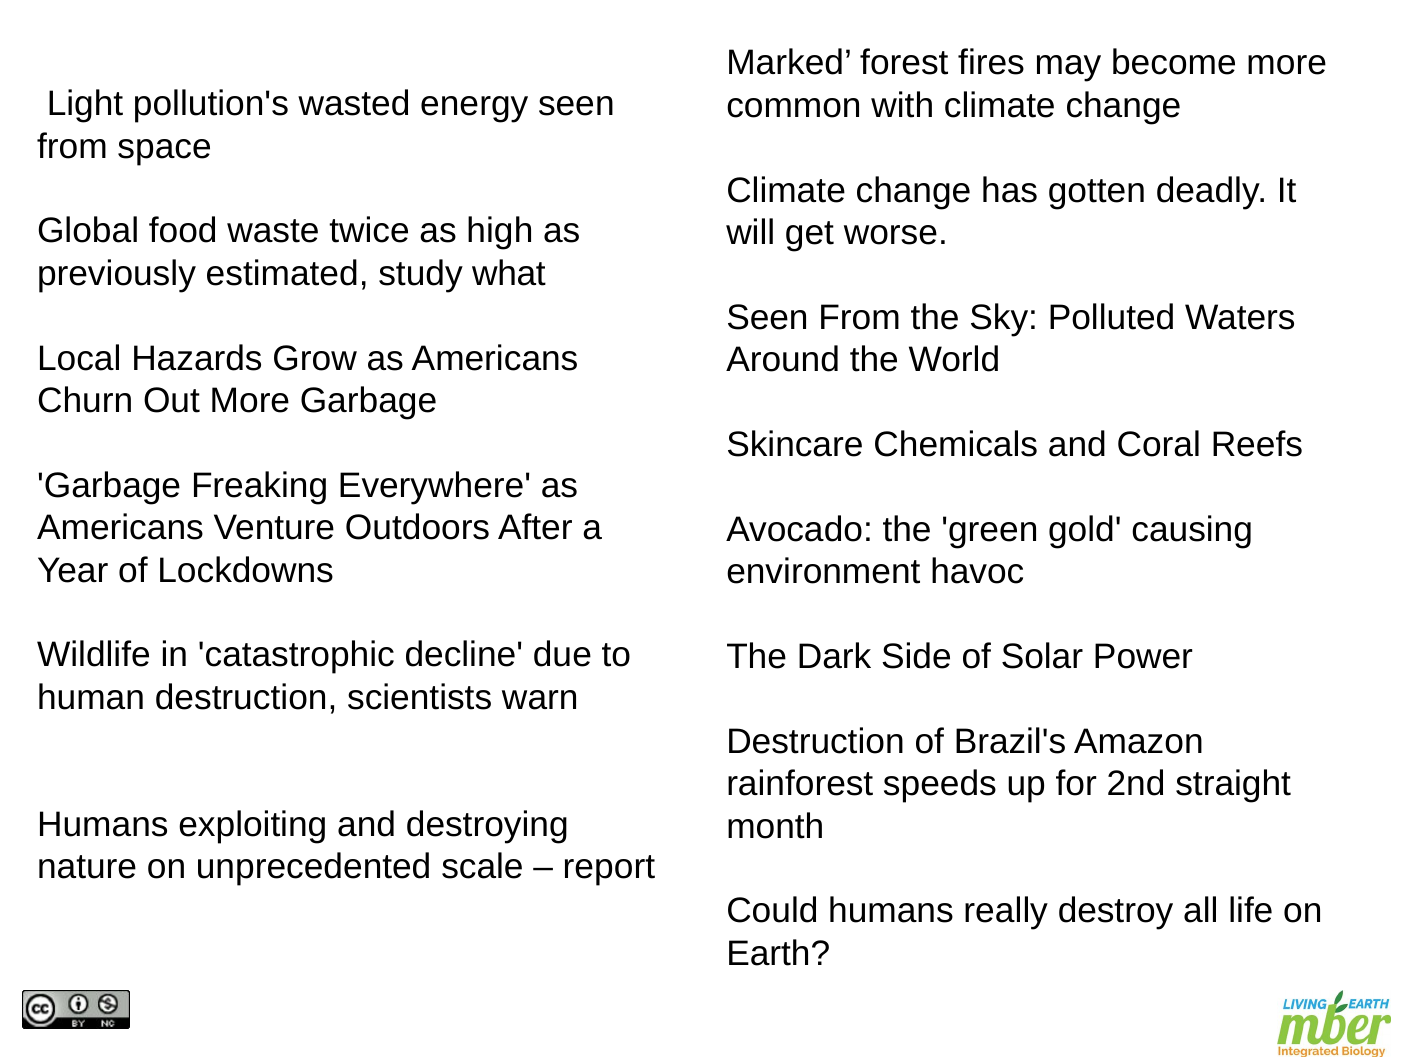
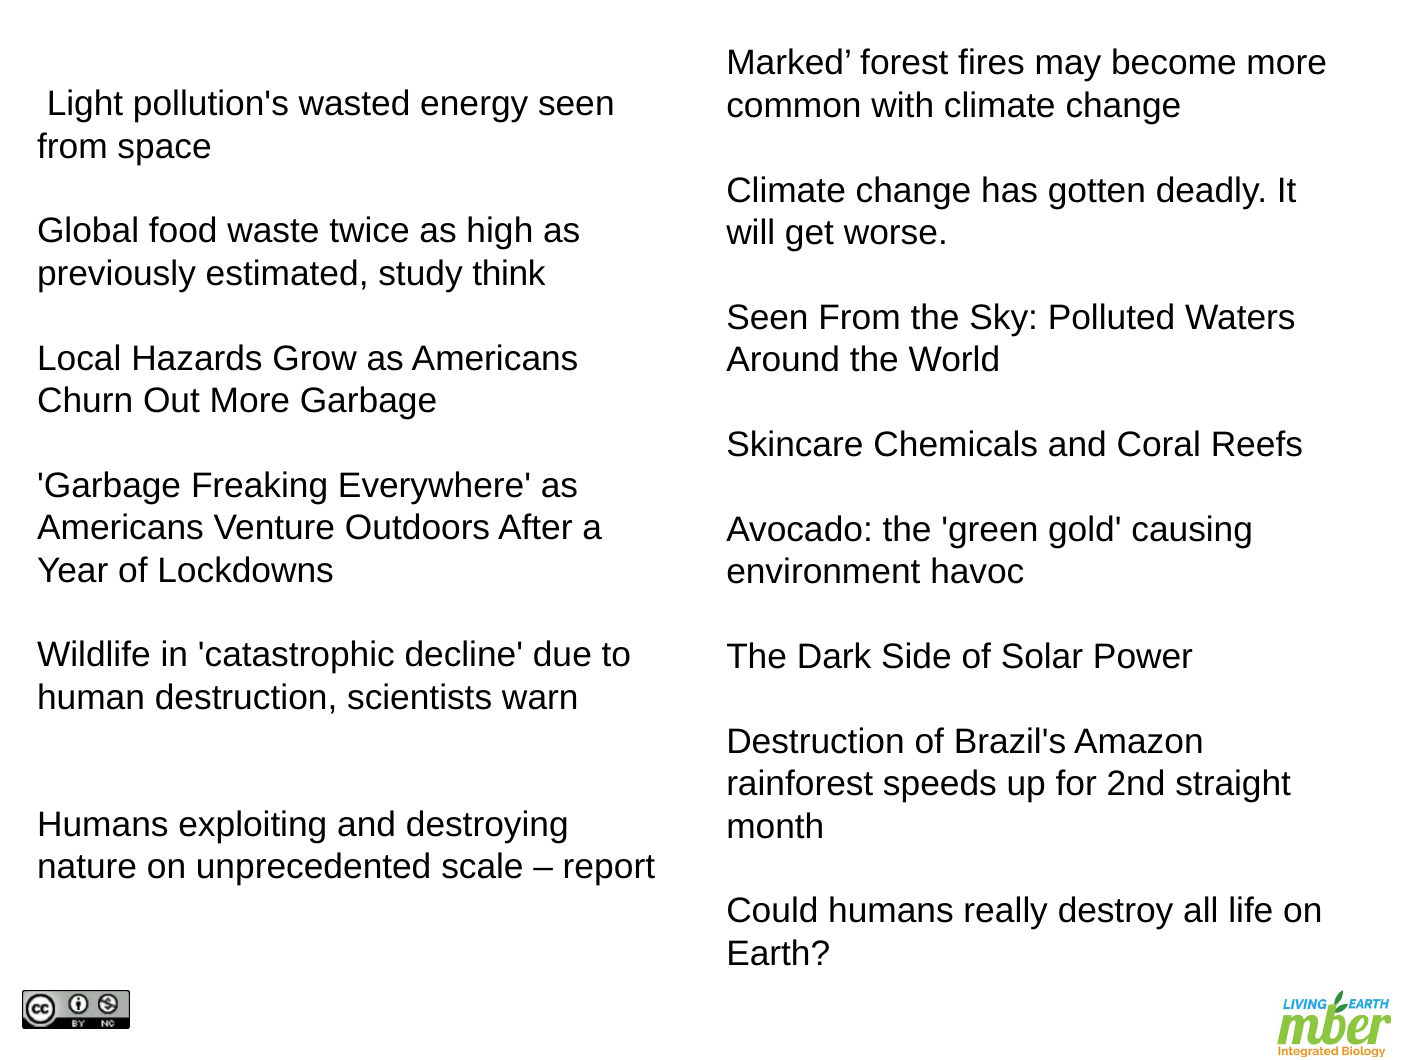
what: what -> think (509, 274)
